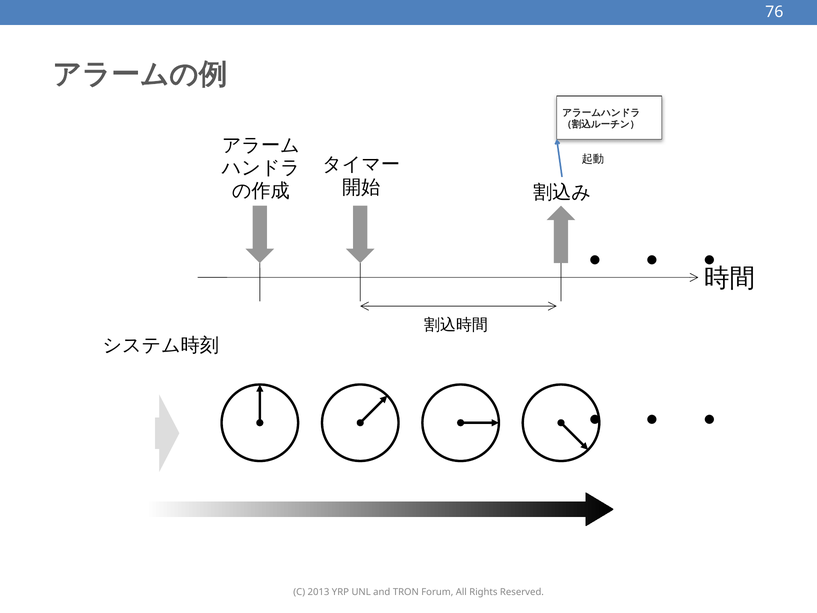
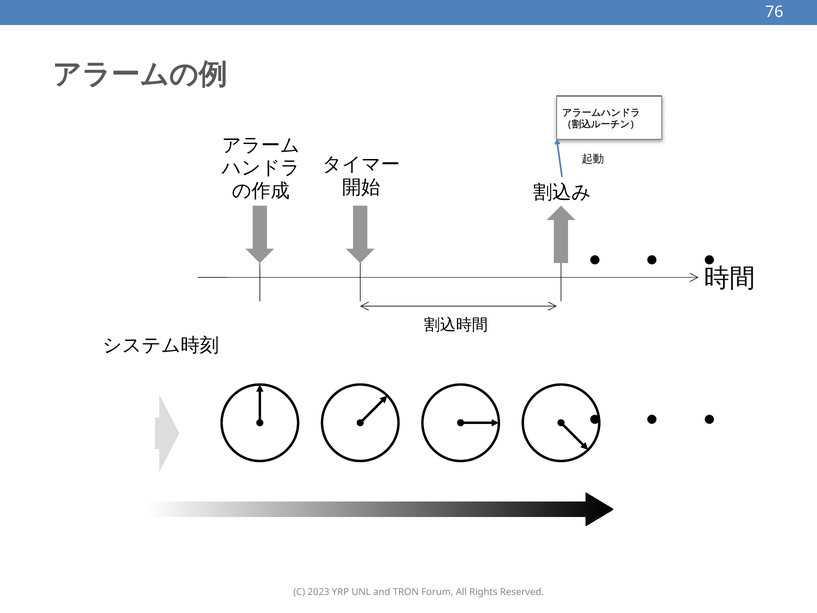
2013: 2013 -> 2023 (319, 592)
